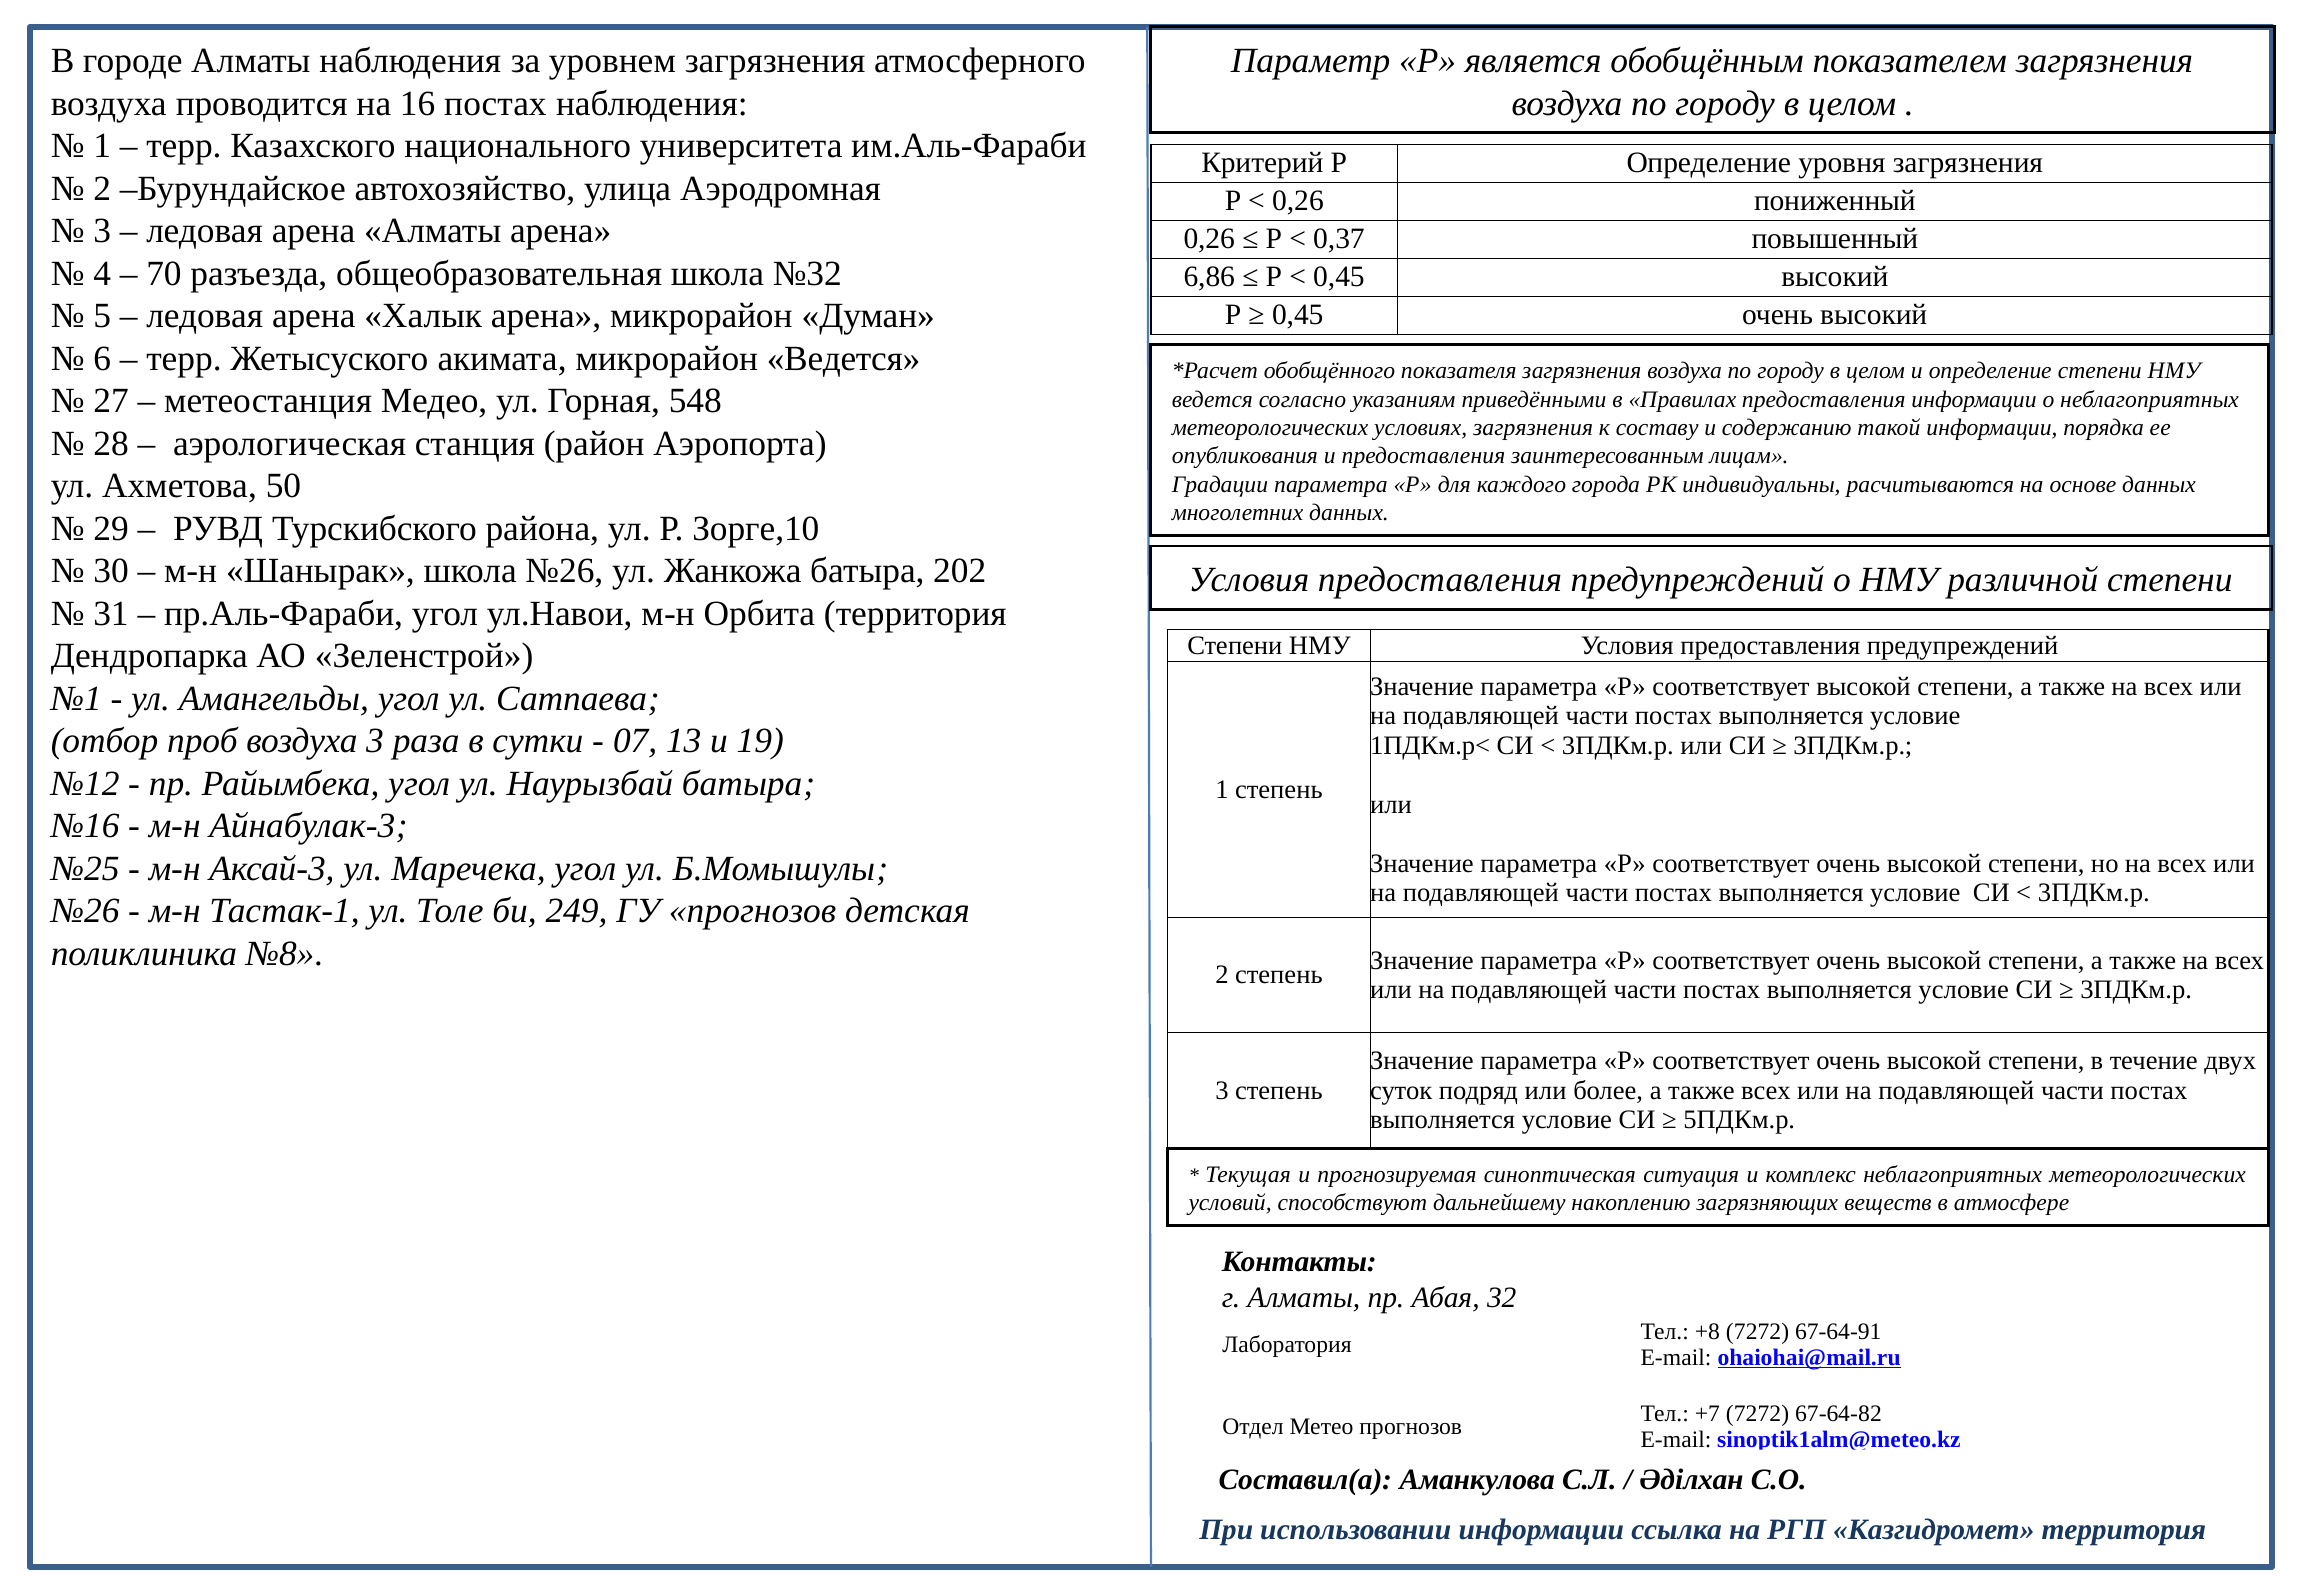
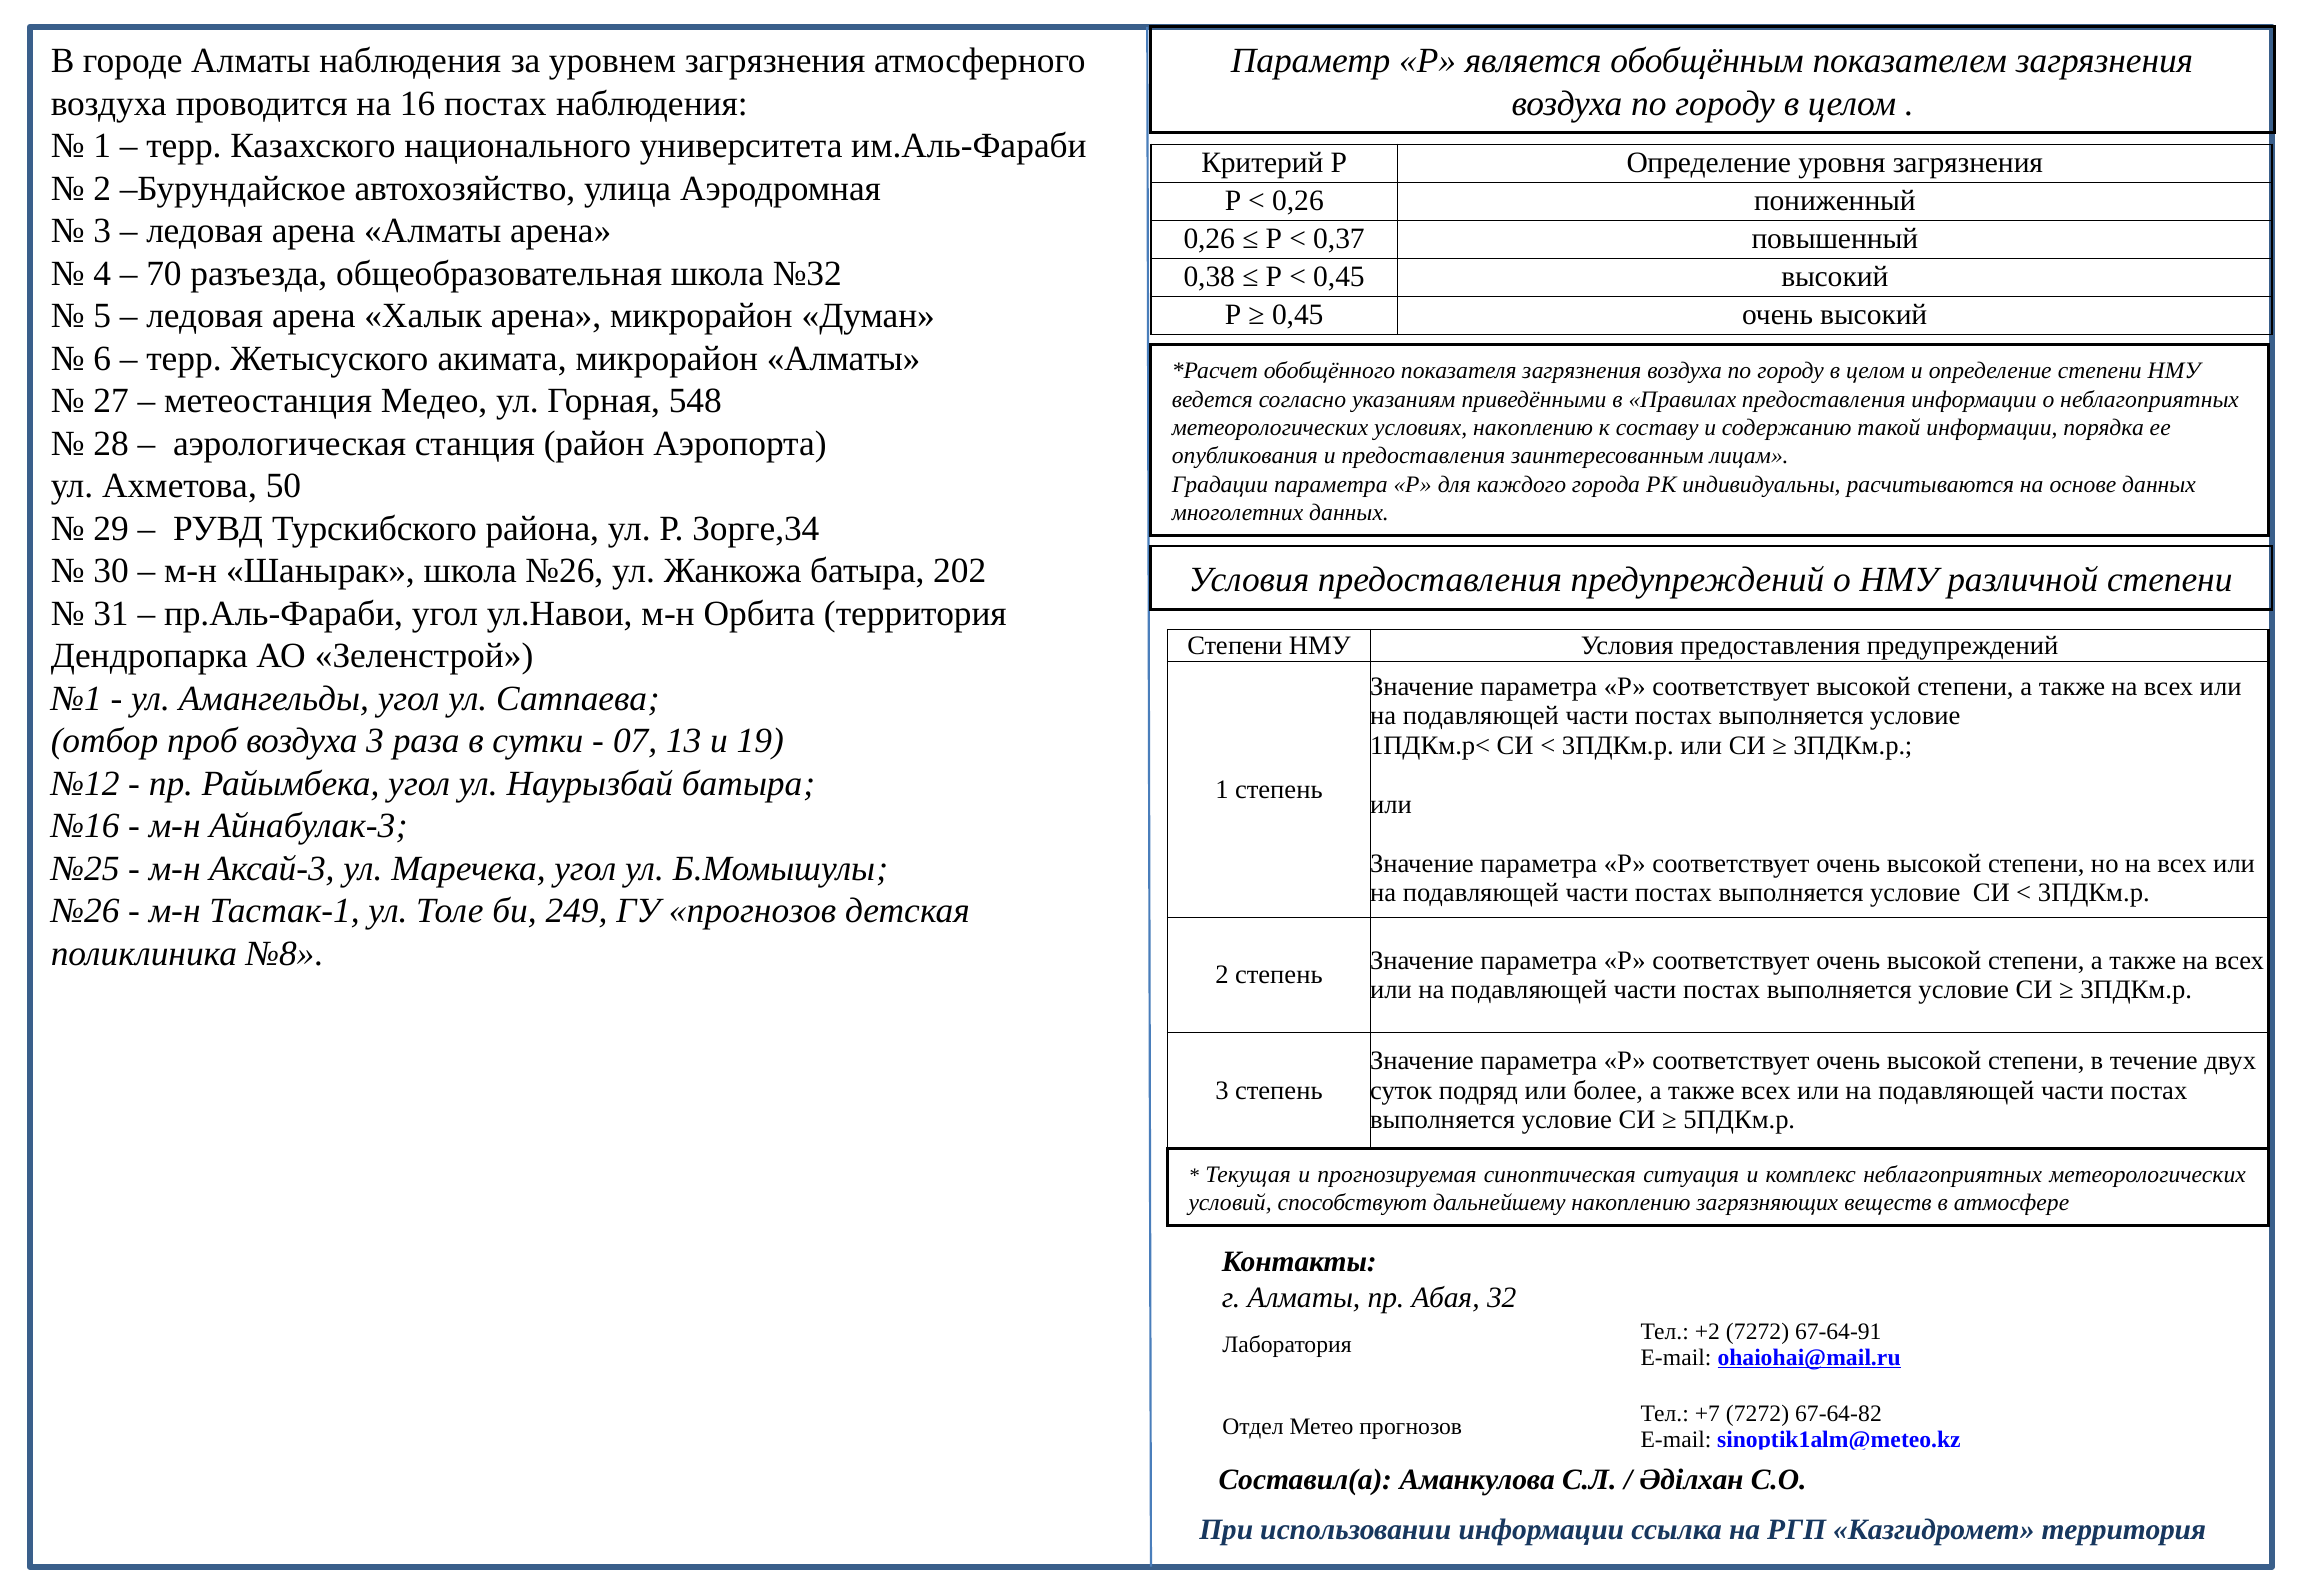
6,86: 6,86 -> 0,38 (1209, 277)
микрорайон Ведется: Ведется -> Алматы (844, 359)
условиях загрязнения: загрязнения -> накоплению (1533, 428)
Зорге,10: Зорге,10 -> Зорге,34 (756, 528)
+8: +8 -> +2 (1707, 1331)
